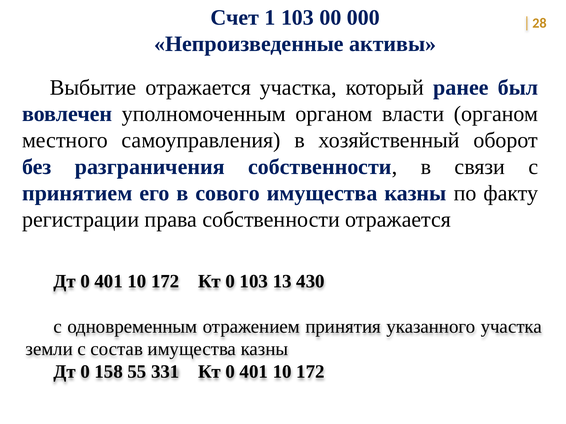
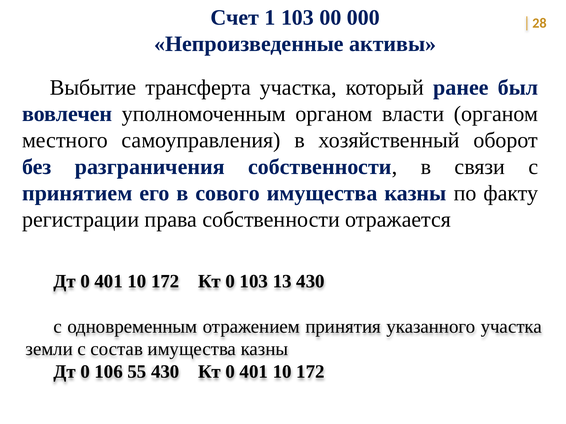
Выбытие отражается: отражается -> трансферта (198, 88)
158: 158 -> 106 (109, 372)
55 331: 331 -> 430 (165, 372)
